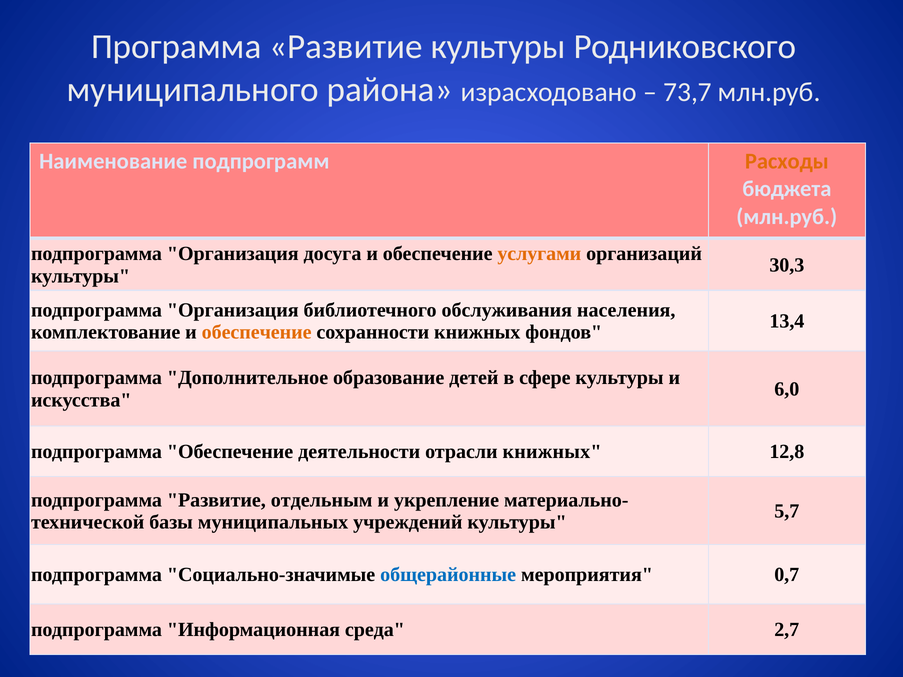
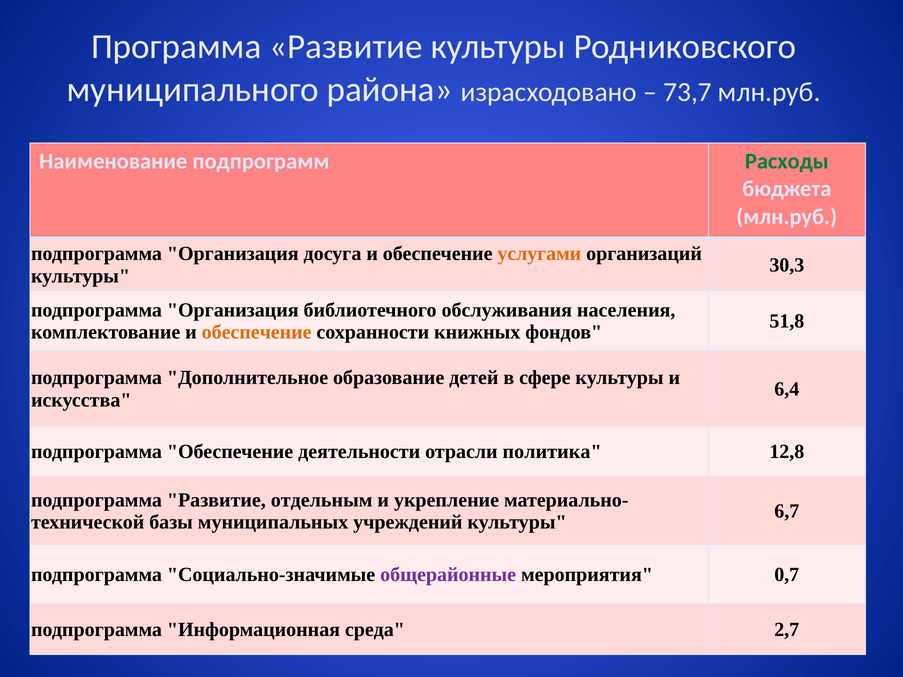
Расходы colour: orange -> green (787, 162)
13,4: 13,4 -> 51,8 (787, 321)
6,0: 6,0 -> 6,4 (787, 389)
отрасли книжных: книжных -> политика (552, 452)
5,7: 5,7 -> 6,7 (787, 511)
общерайонные colour: blue -> purple (448, 575)
